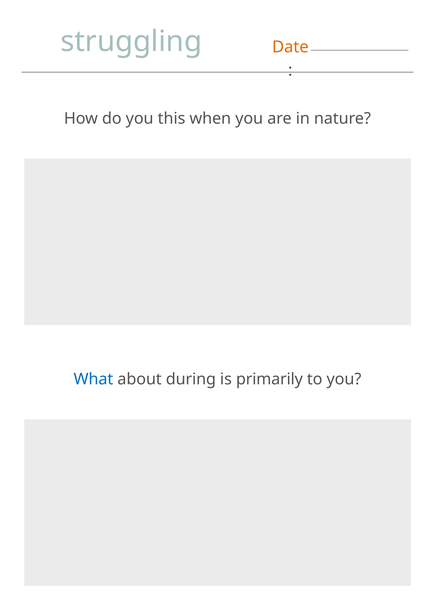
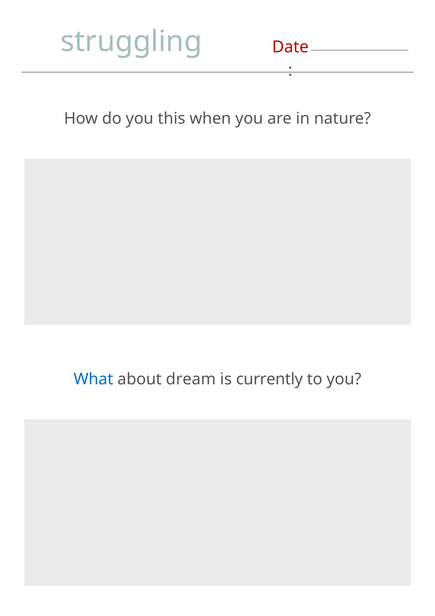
Date colour: orange -> red (290, 47)
during: during -> dream (191, 379)
primarily: primarily -> currently (269, 379)
